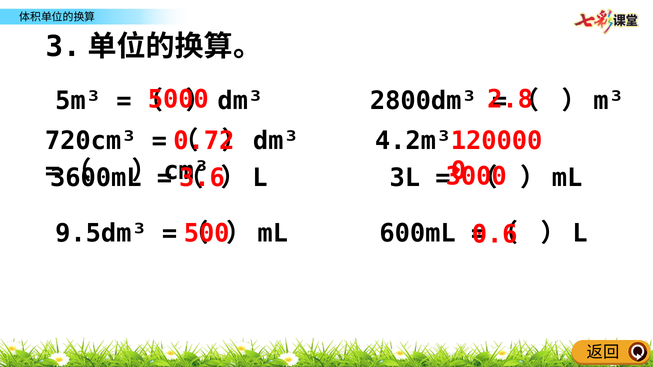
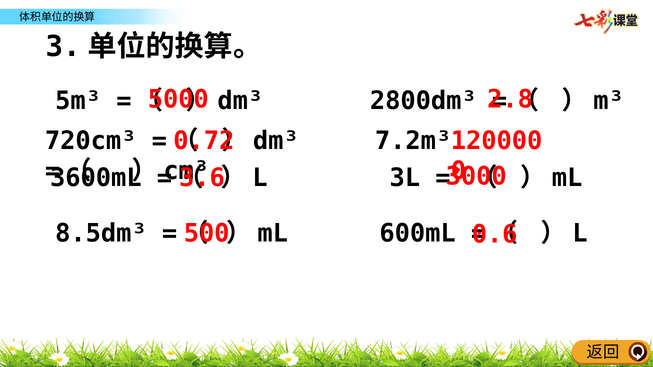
4.2m³: 4.2m³ -> 7.2m³ (413, 141)
9.5dm³: 9.5dm³ -> 8.5dm³ (101, 234)
